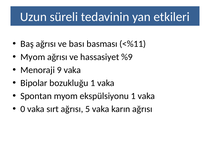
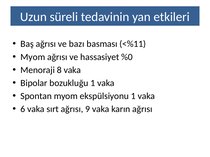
bası: bası -> bazı (77, 44)
%9: %9 -> %0 (127, 57)
9: 9 -> 8 (59, 70)
0: 0 -> 6 (23, 109)
5: 5 -> 9 (88, 109)
